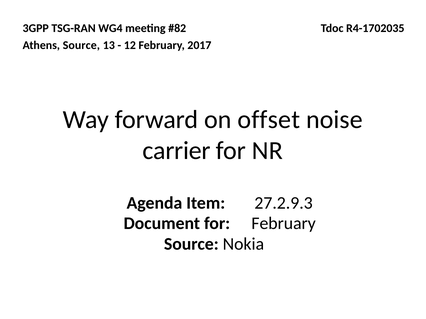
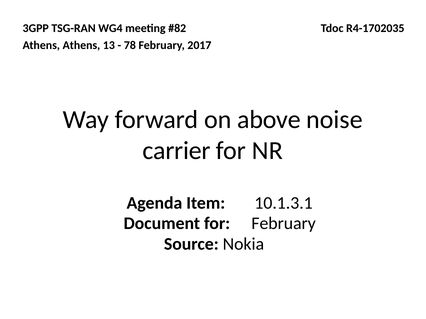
Athens Source: Source -> Athens (81, 45)
12: 12 -> 78 (130, 45)
offset: offset -> above (269, 120)
27.2.9.3: 27.2.9.3 -> 10.1.3.1 (284, 203)
